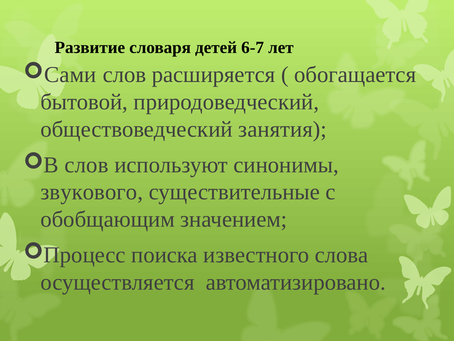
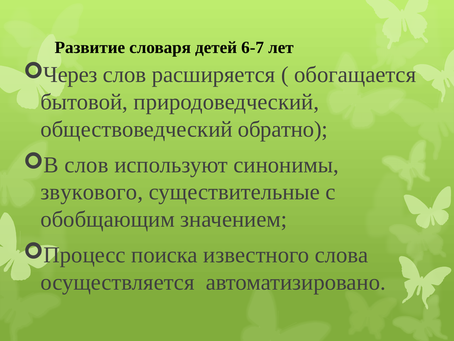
Сами: Сами -> Через (70, 75)
занятия: занятия -> обратно (283, 129)
